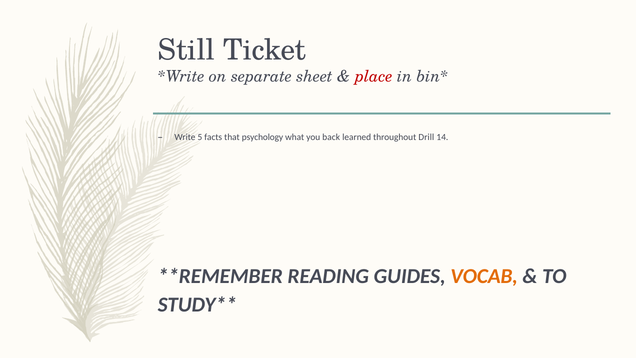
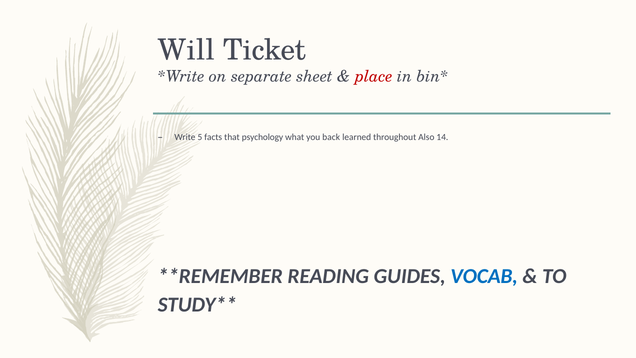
Still: Still -> Will (186, 50)
Drill: Drill -> Also (426, 137)
VOCAB colour: orange -> blue (484, 276)
